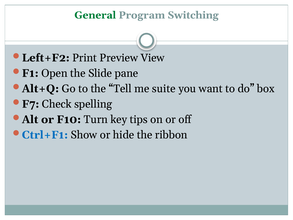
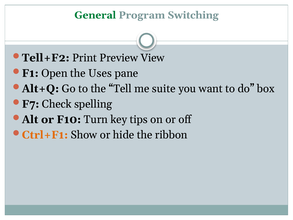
Left+F2: Left+F2 -> Tell+F2 (46, 58)
Slide: Slide -> Uses (100, 73)
Ctrl+F1 colour: blue -> orange (45, 135)
